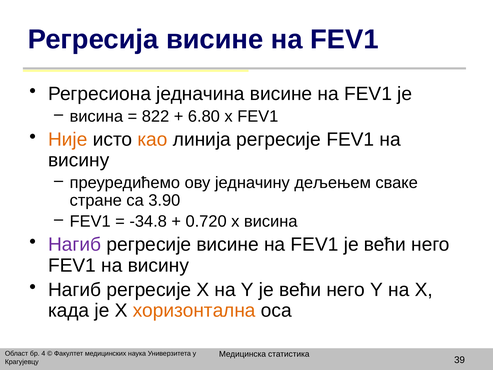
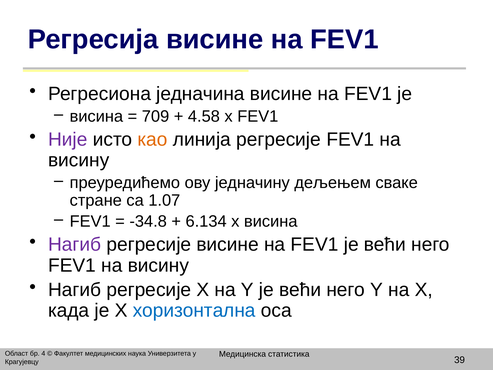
822: 822 -> 709 (156, 116)
6.80: 6.80 -> 4.58 (204, 116)
Није colour: orange -> purple (68, 139)
3.90: 3.90 -> 1.07 (164, 200)
0.720: 0.720 -> 6.134 (206, 221)
хоризонтална colour: orange -> blue (194, 310)
